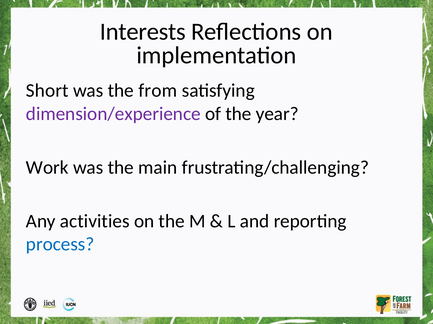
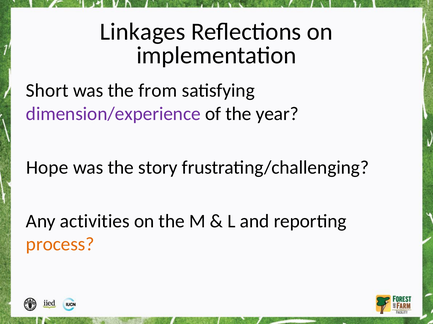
Interests: Interests -> Linkages (143, 32)
Work: Work -> Hope (47, 168)
main: main -> story (158, 168)
process colour: blue -> orange (60, 245)
